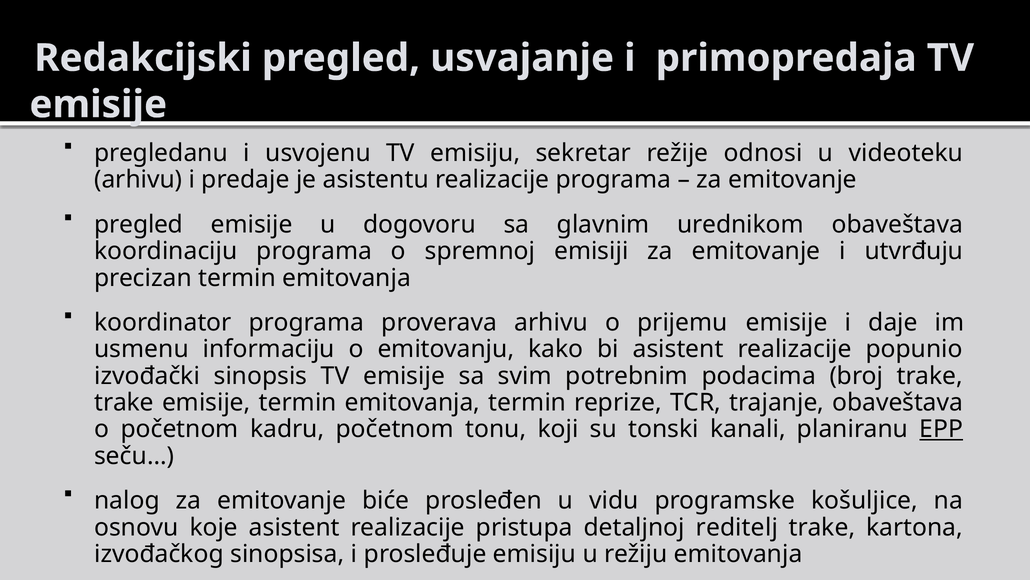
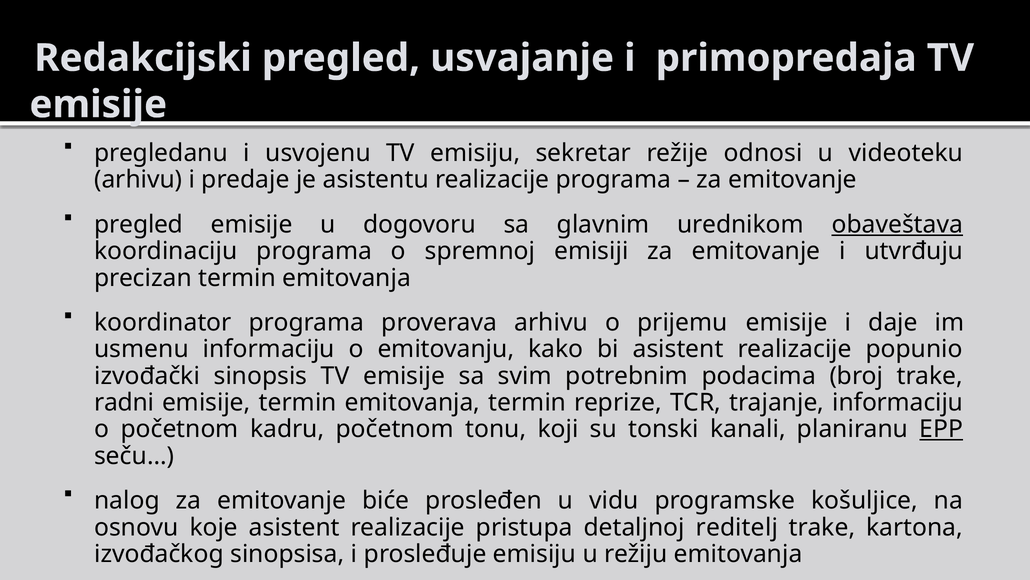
obaveštava underline: none -> present (897, 224)
trake: trake -> radni (124, 402)
trajanje obaveštava: obaveštava -> informaciju (898, 402)
